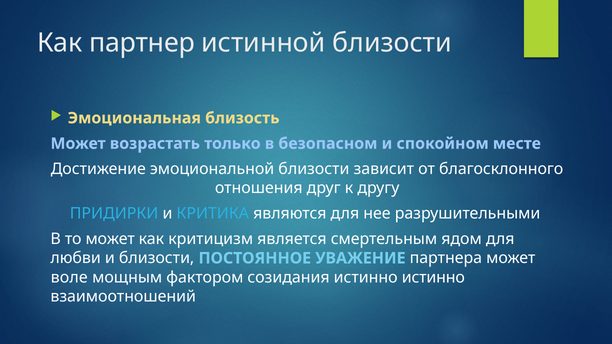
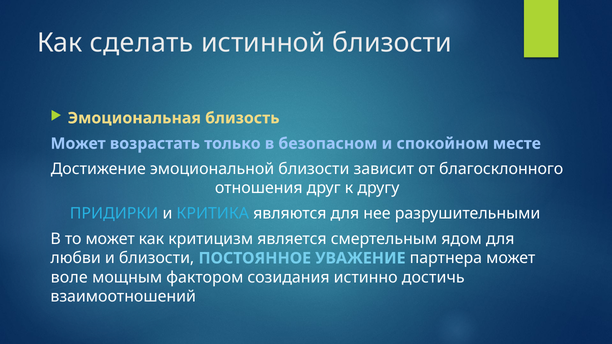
партнер: партнер -> сделать (142, 43)
истинно истинно: истинно -> достичь (433, 278)
